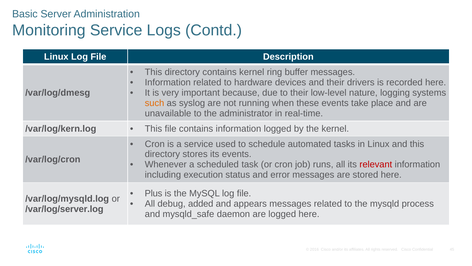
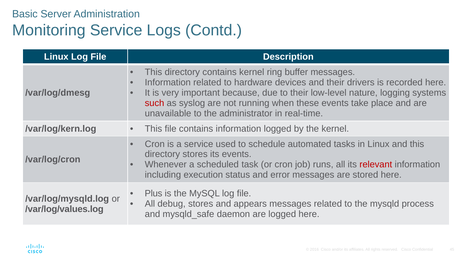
such colour: orange -> red (155, 103)
debug added: added -> stores (201, 203)
/var/log/server.log: /var/log/server.log -> /var/log/values.log (64, 209)
